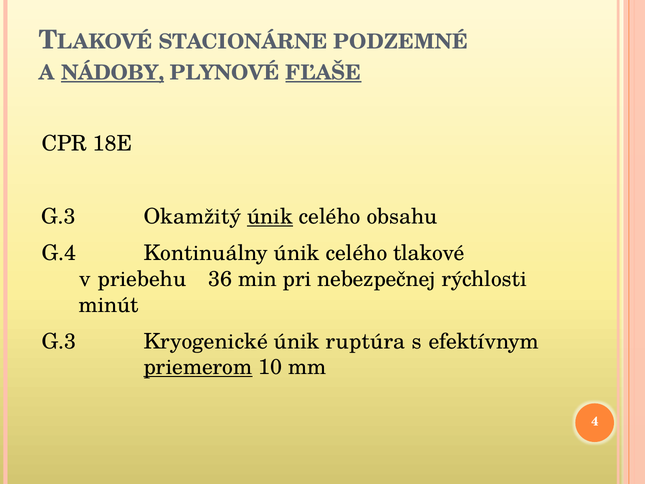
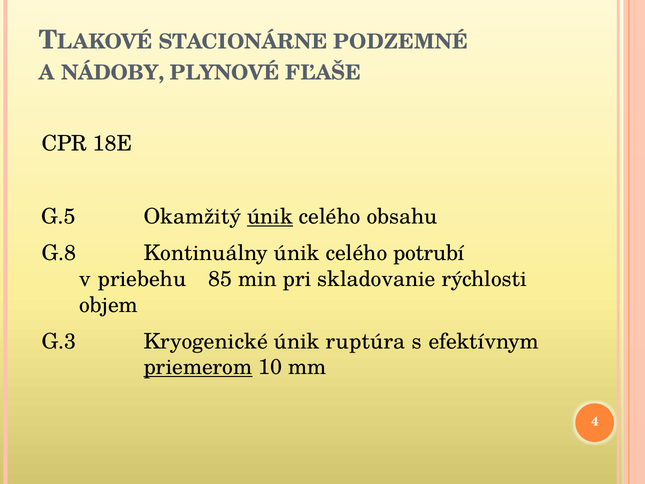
NÁDOBY underline: present -> none (113, 73)
FĽAŠE underline: present -> none (323, 73)
G.3: G.3 -> G.5 (59, 217)
G.4: G.4 -> G.8 (59, 253)
tlakové: tlakové -> potrubí (429, 253)
36: 36 -> 85 (220, 279)
nebezpečnej: nebezpečnej -> skladovanie (377, 279)
minút: minút -> objem (109, 305)
